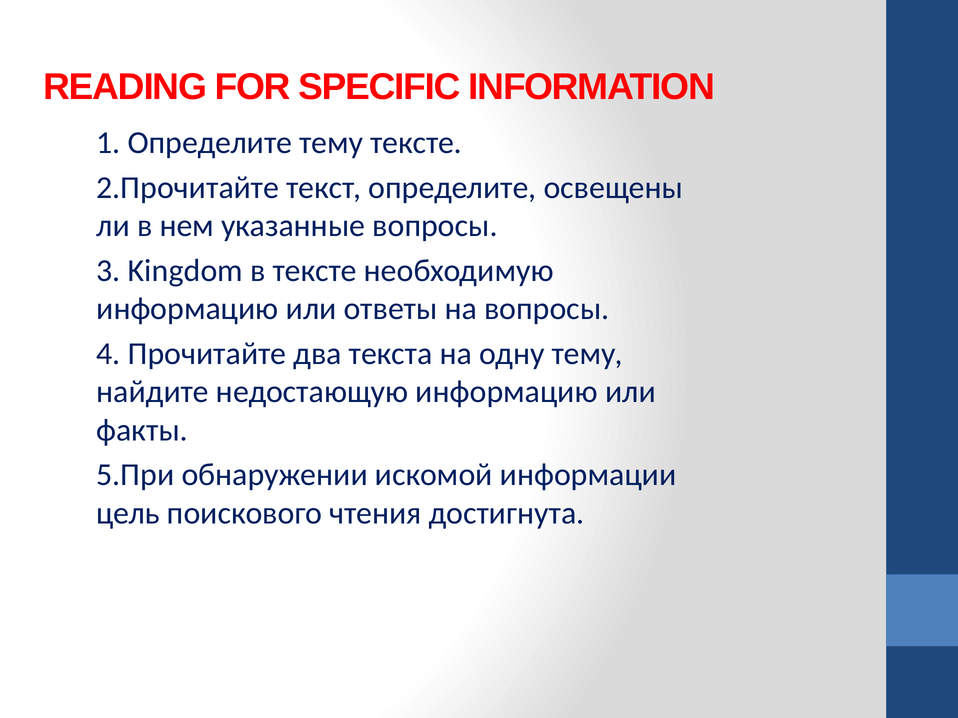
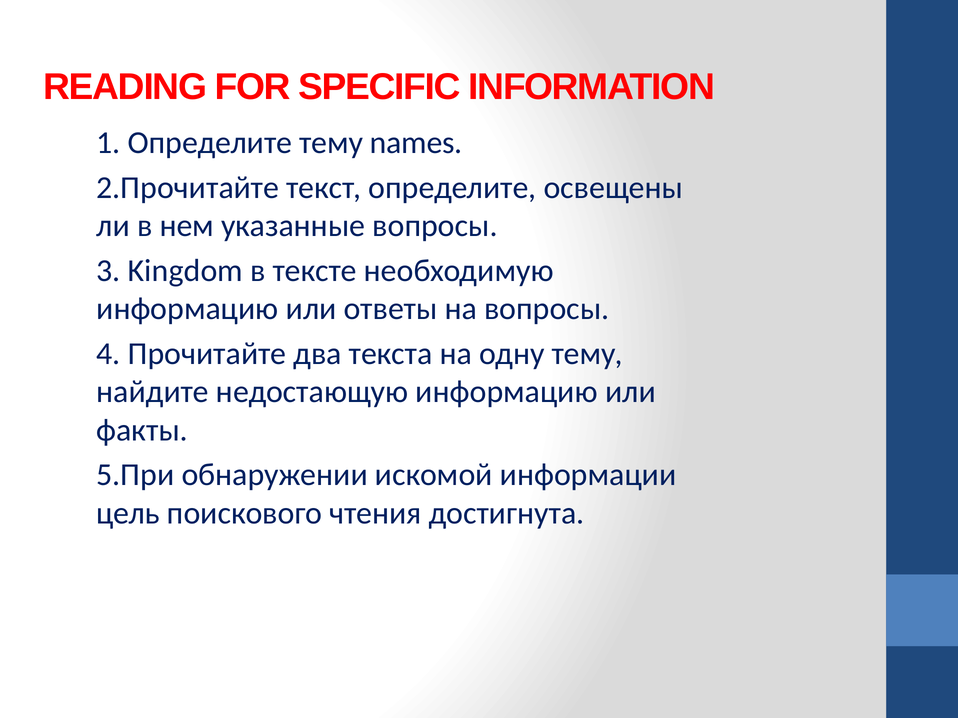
тему тексте: тексте -> names (416, 143)
